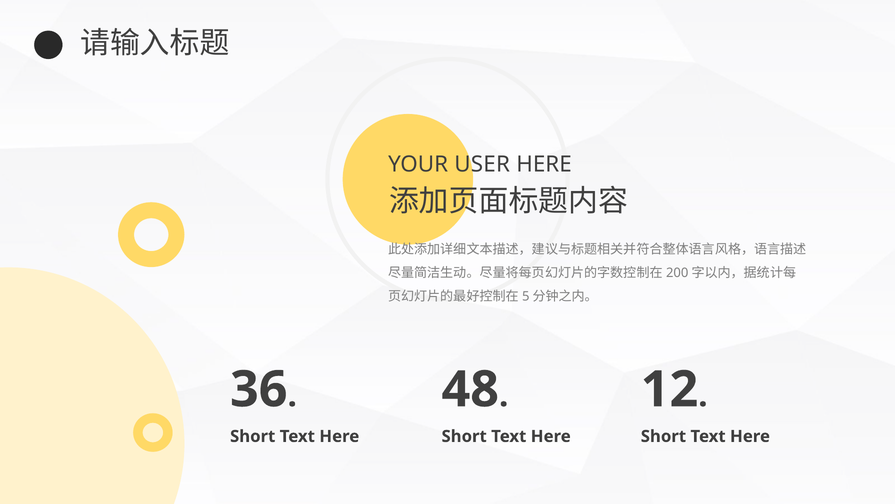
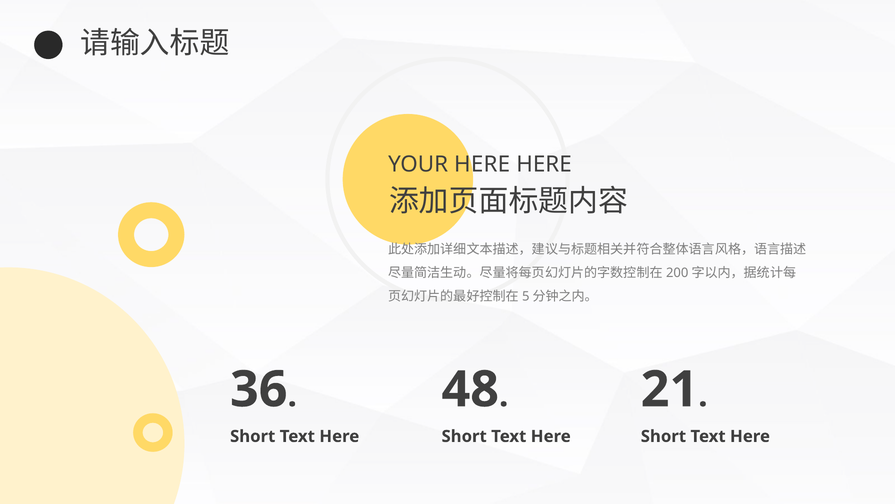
YOUR USER: USER -> HERE (482, 164)
12: 12 -> 21 (670, 389)
